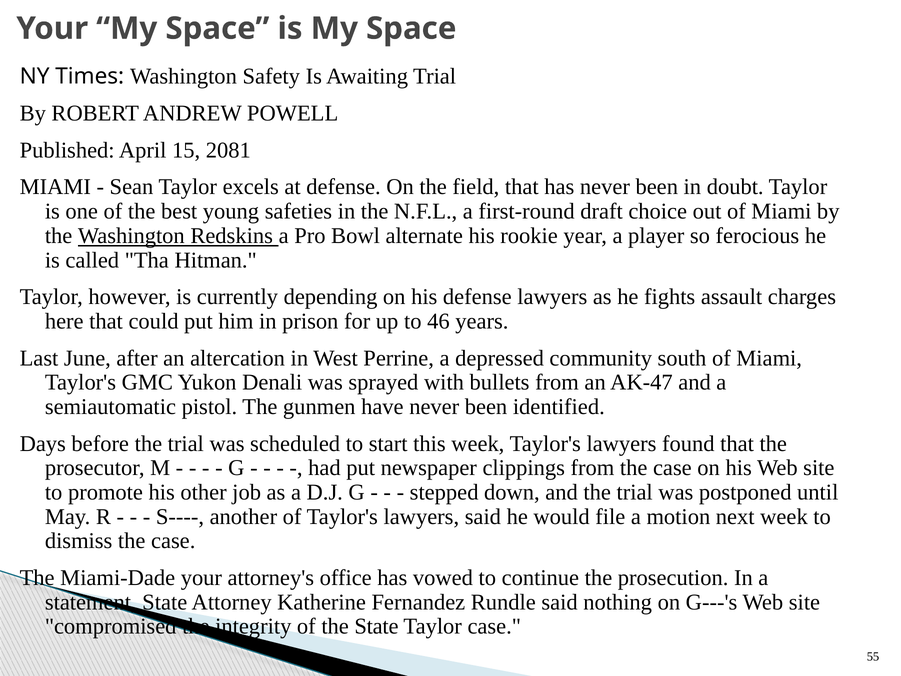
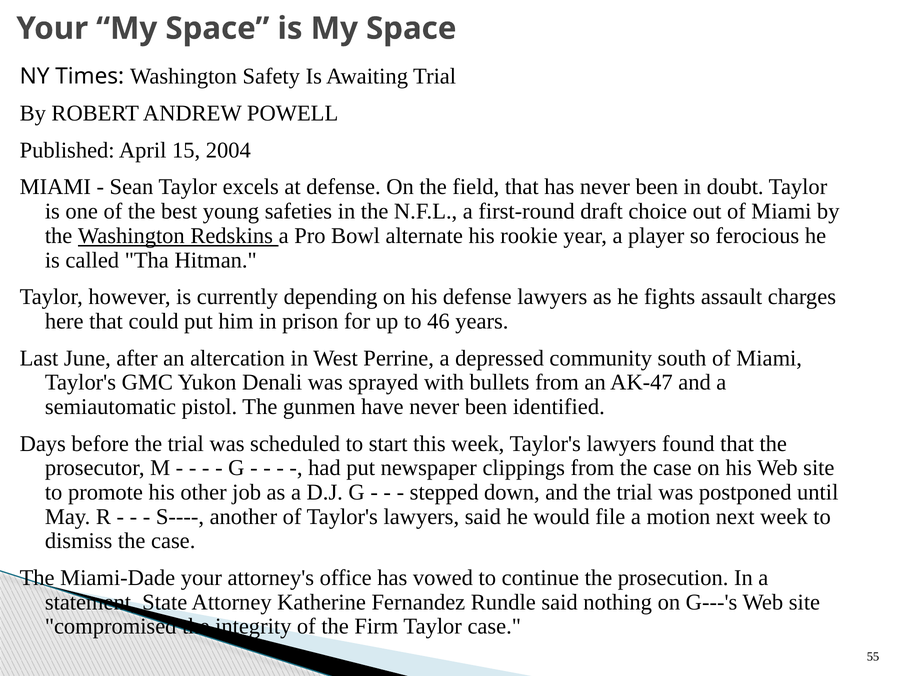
2081: 2081 -> 2004 (228, 150)
the State: State -> Firm (376, 626)
